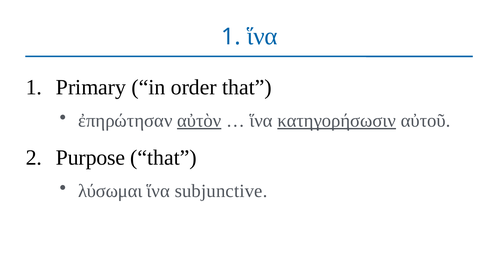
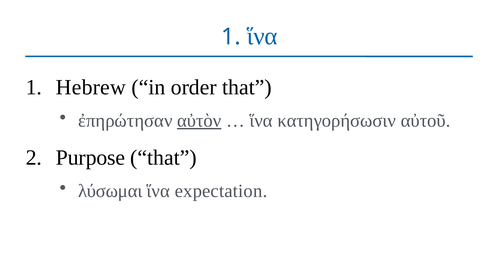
Primary: Primary -> Hebrew (91, 87)
κατηγορήσωσιν underline: present -> none (337, 121)
subjunctive: subjunctive -> expectation (221, 191)
